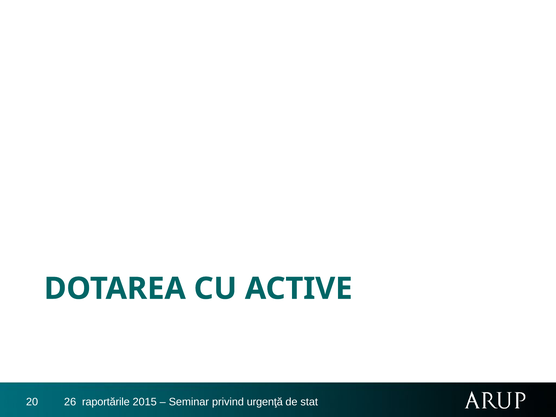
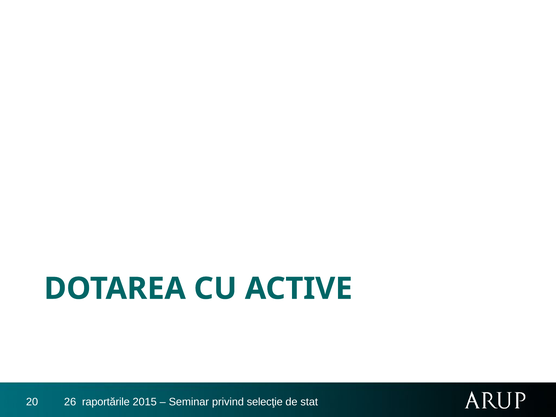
urgenţă: urgenţă -> selecţie (265, 402)
